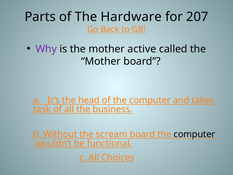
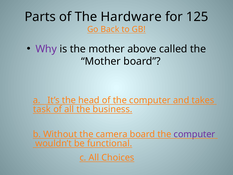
207: 207 -> 125 (197, 17)
active: active -> above (142, 49)
scream: scream -> camera (112, 134)
computer colour: black -> purple (194, 134)
